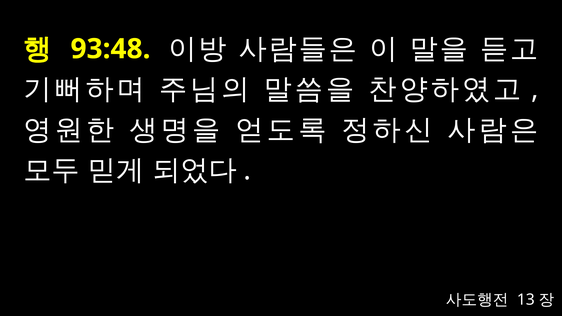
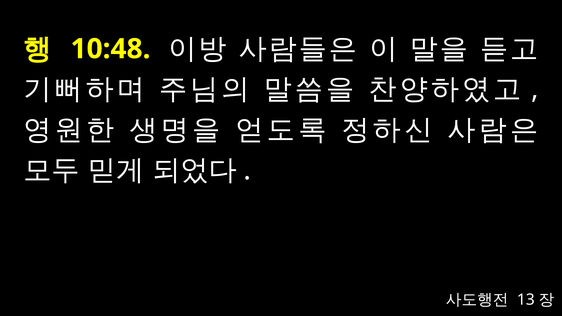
93:48: 93:48 -> 10:48 (110, 49)
